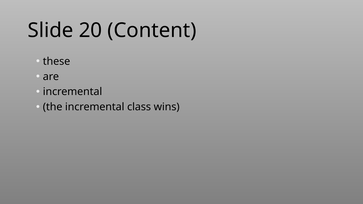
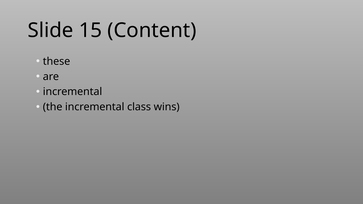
20: 20 -> 15 (90, 30)
